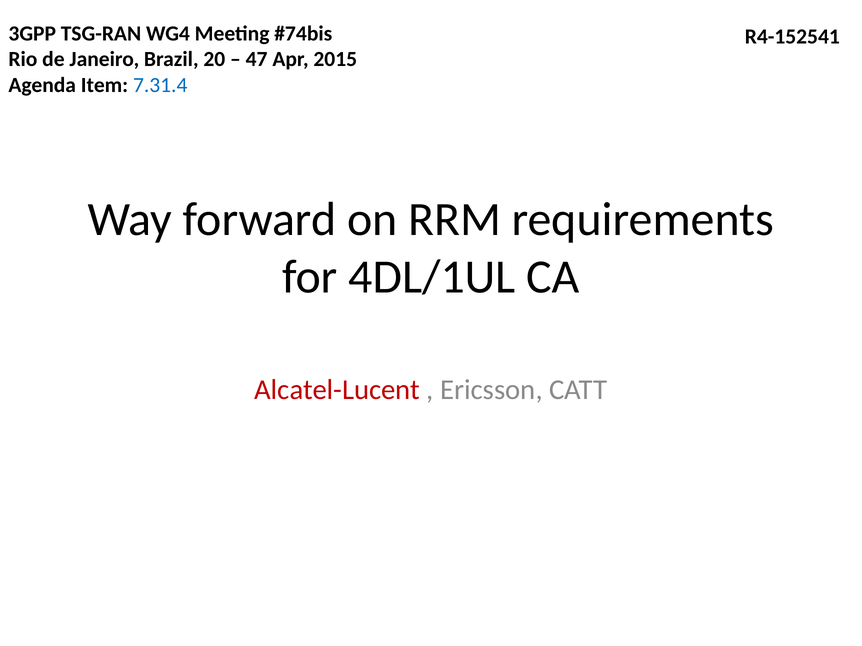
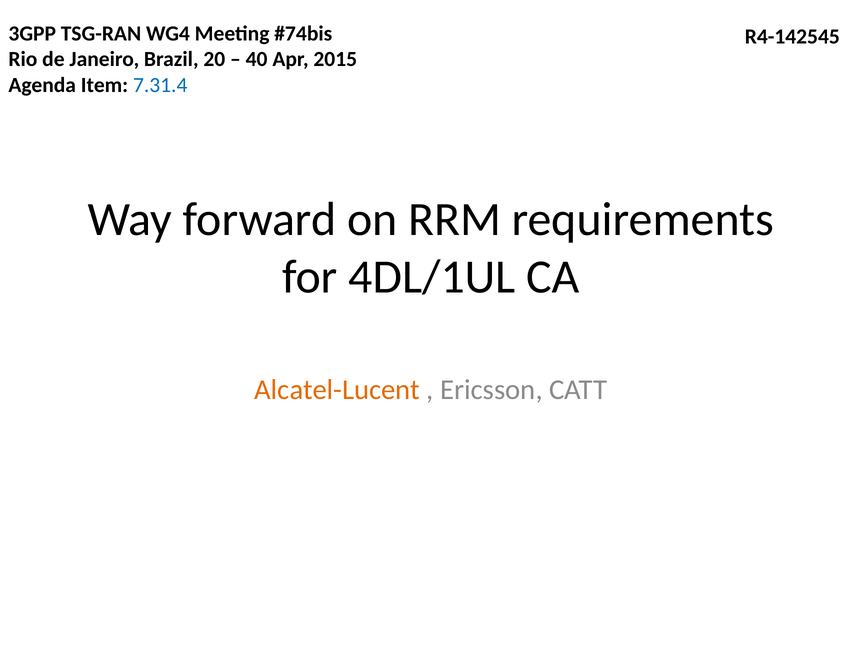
R4-152541: R4-152541 -> R4-142545 (792, 36)
47: 47 -> 40 (257, 59)
Alcatel-Lucent colour: red -> orange (337, 390)
